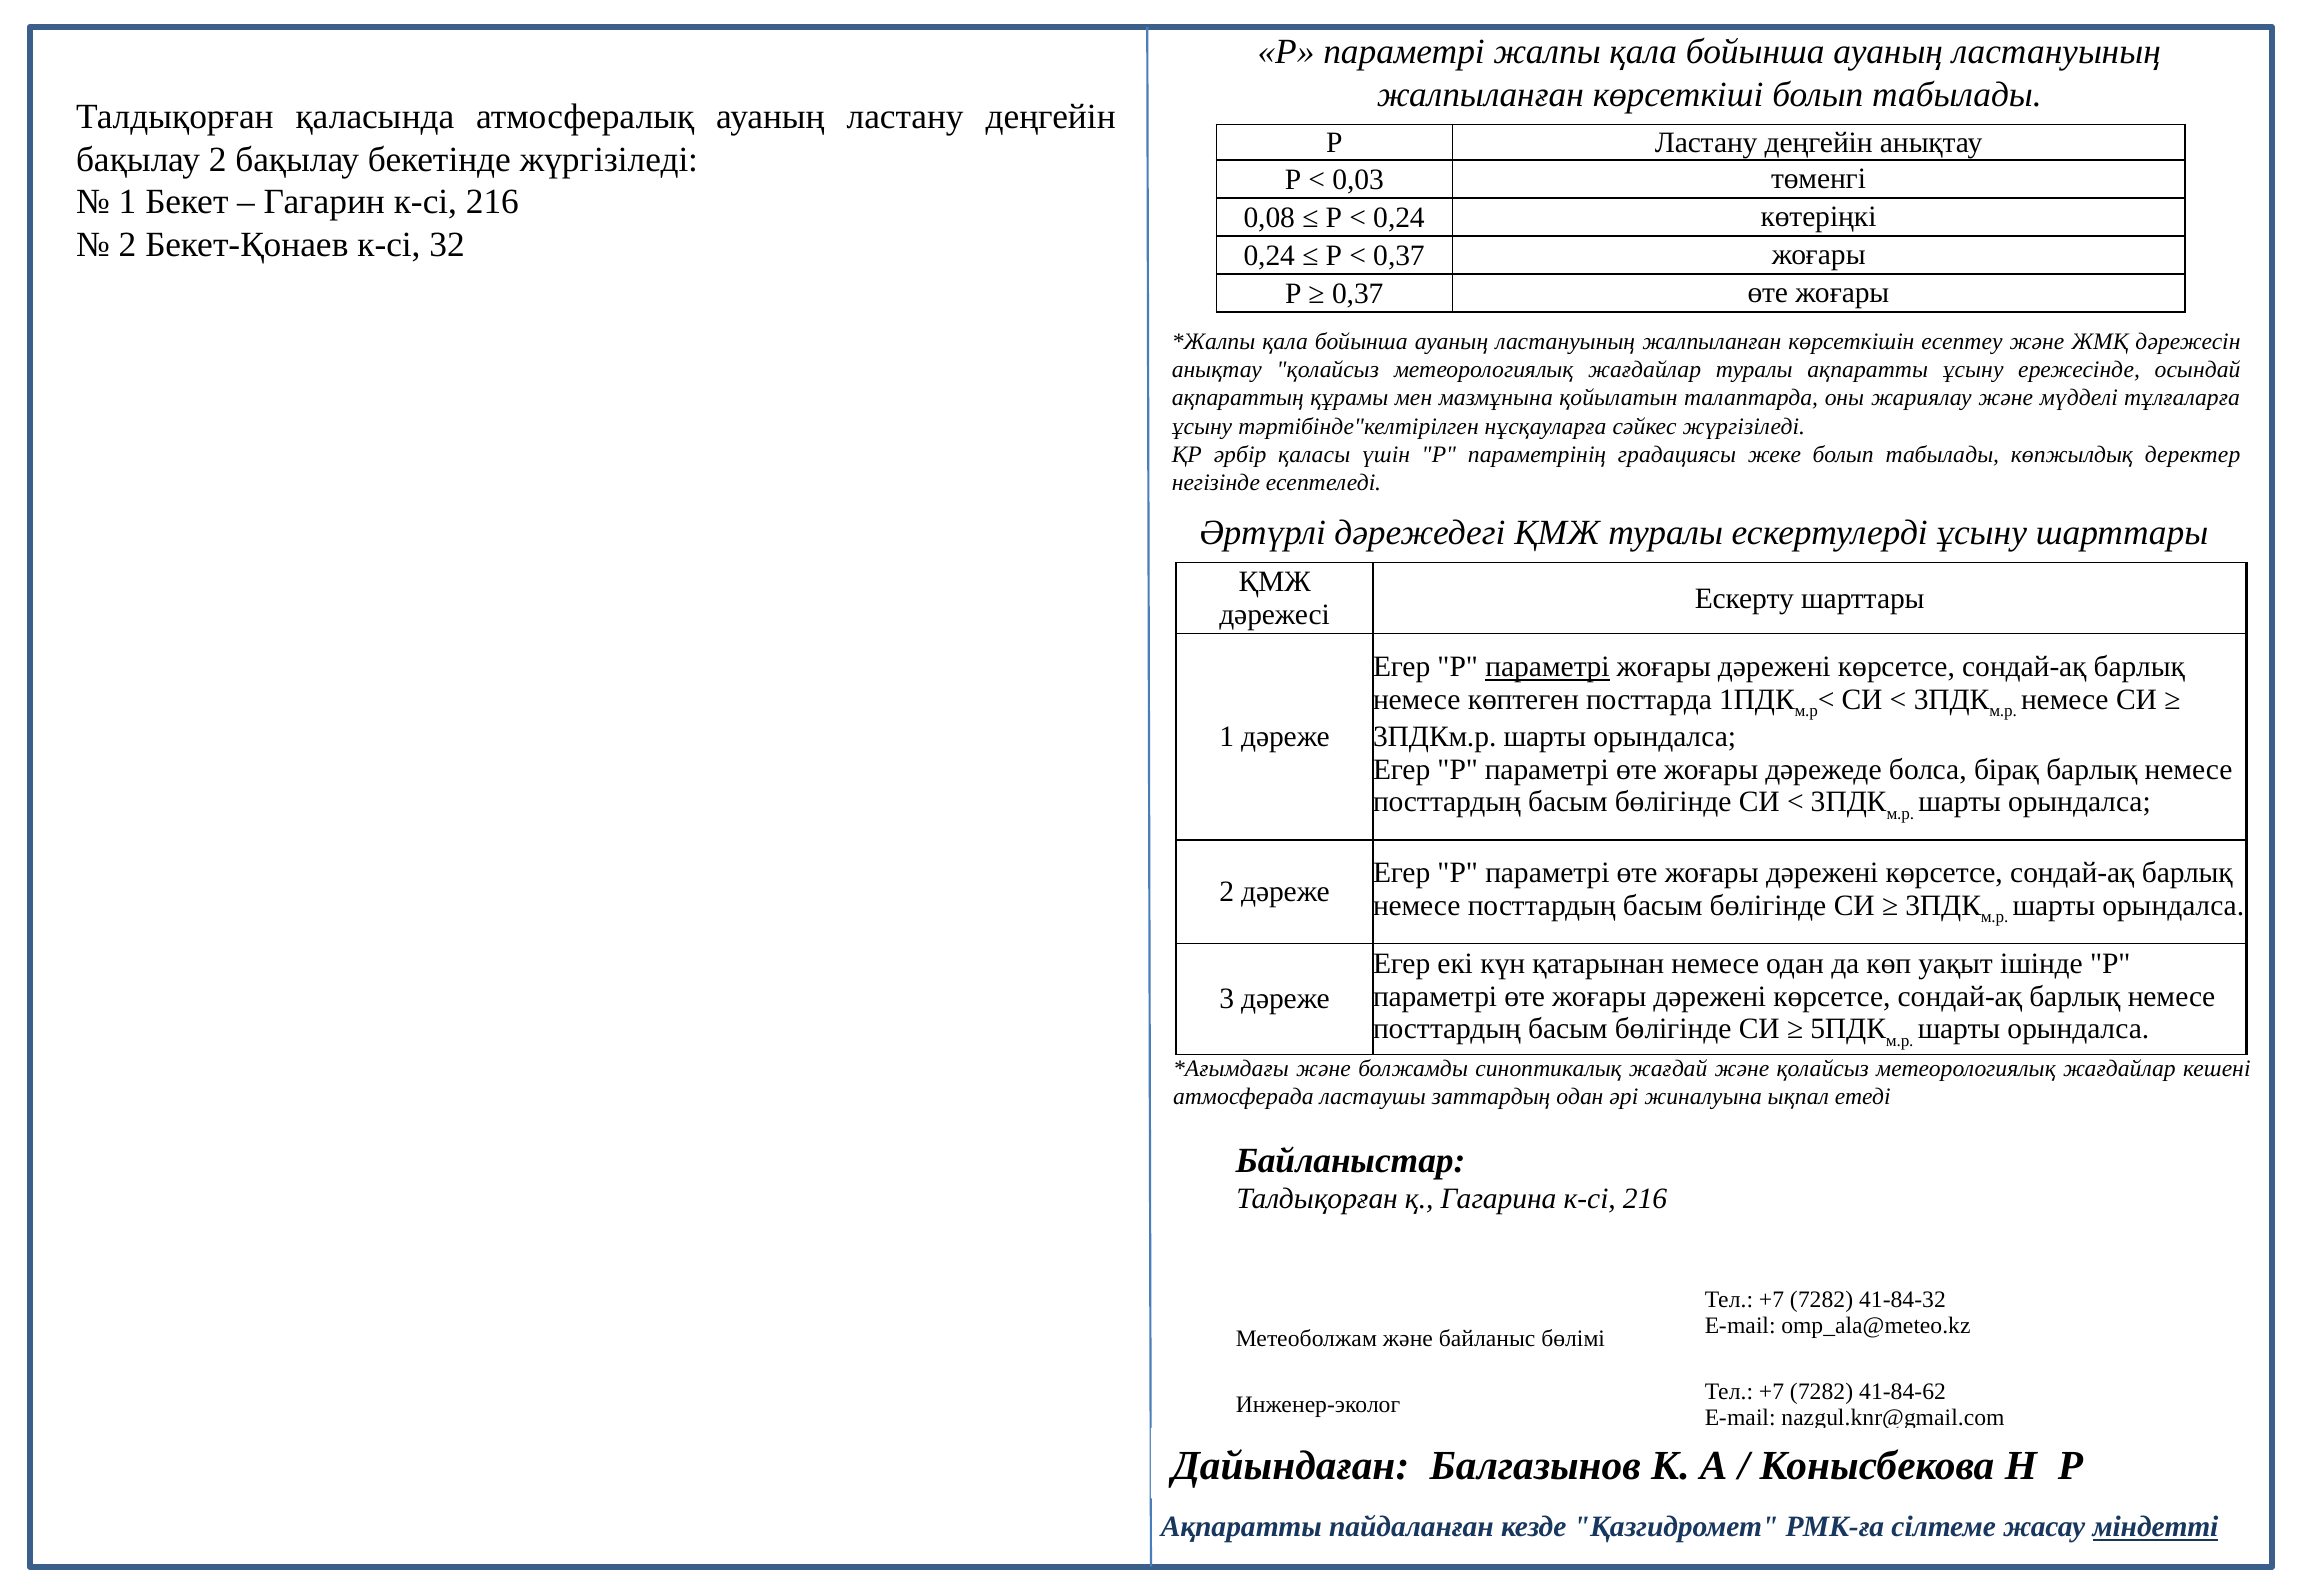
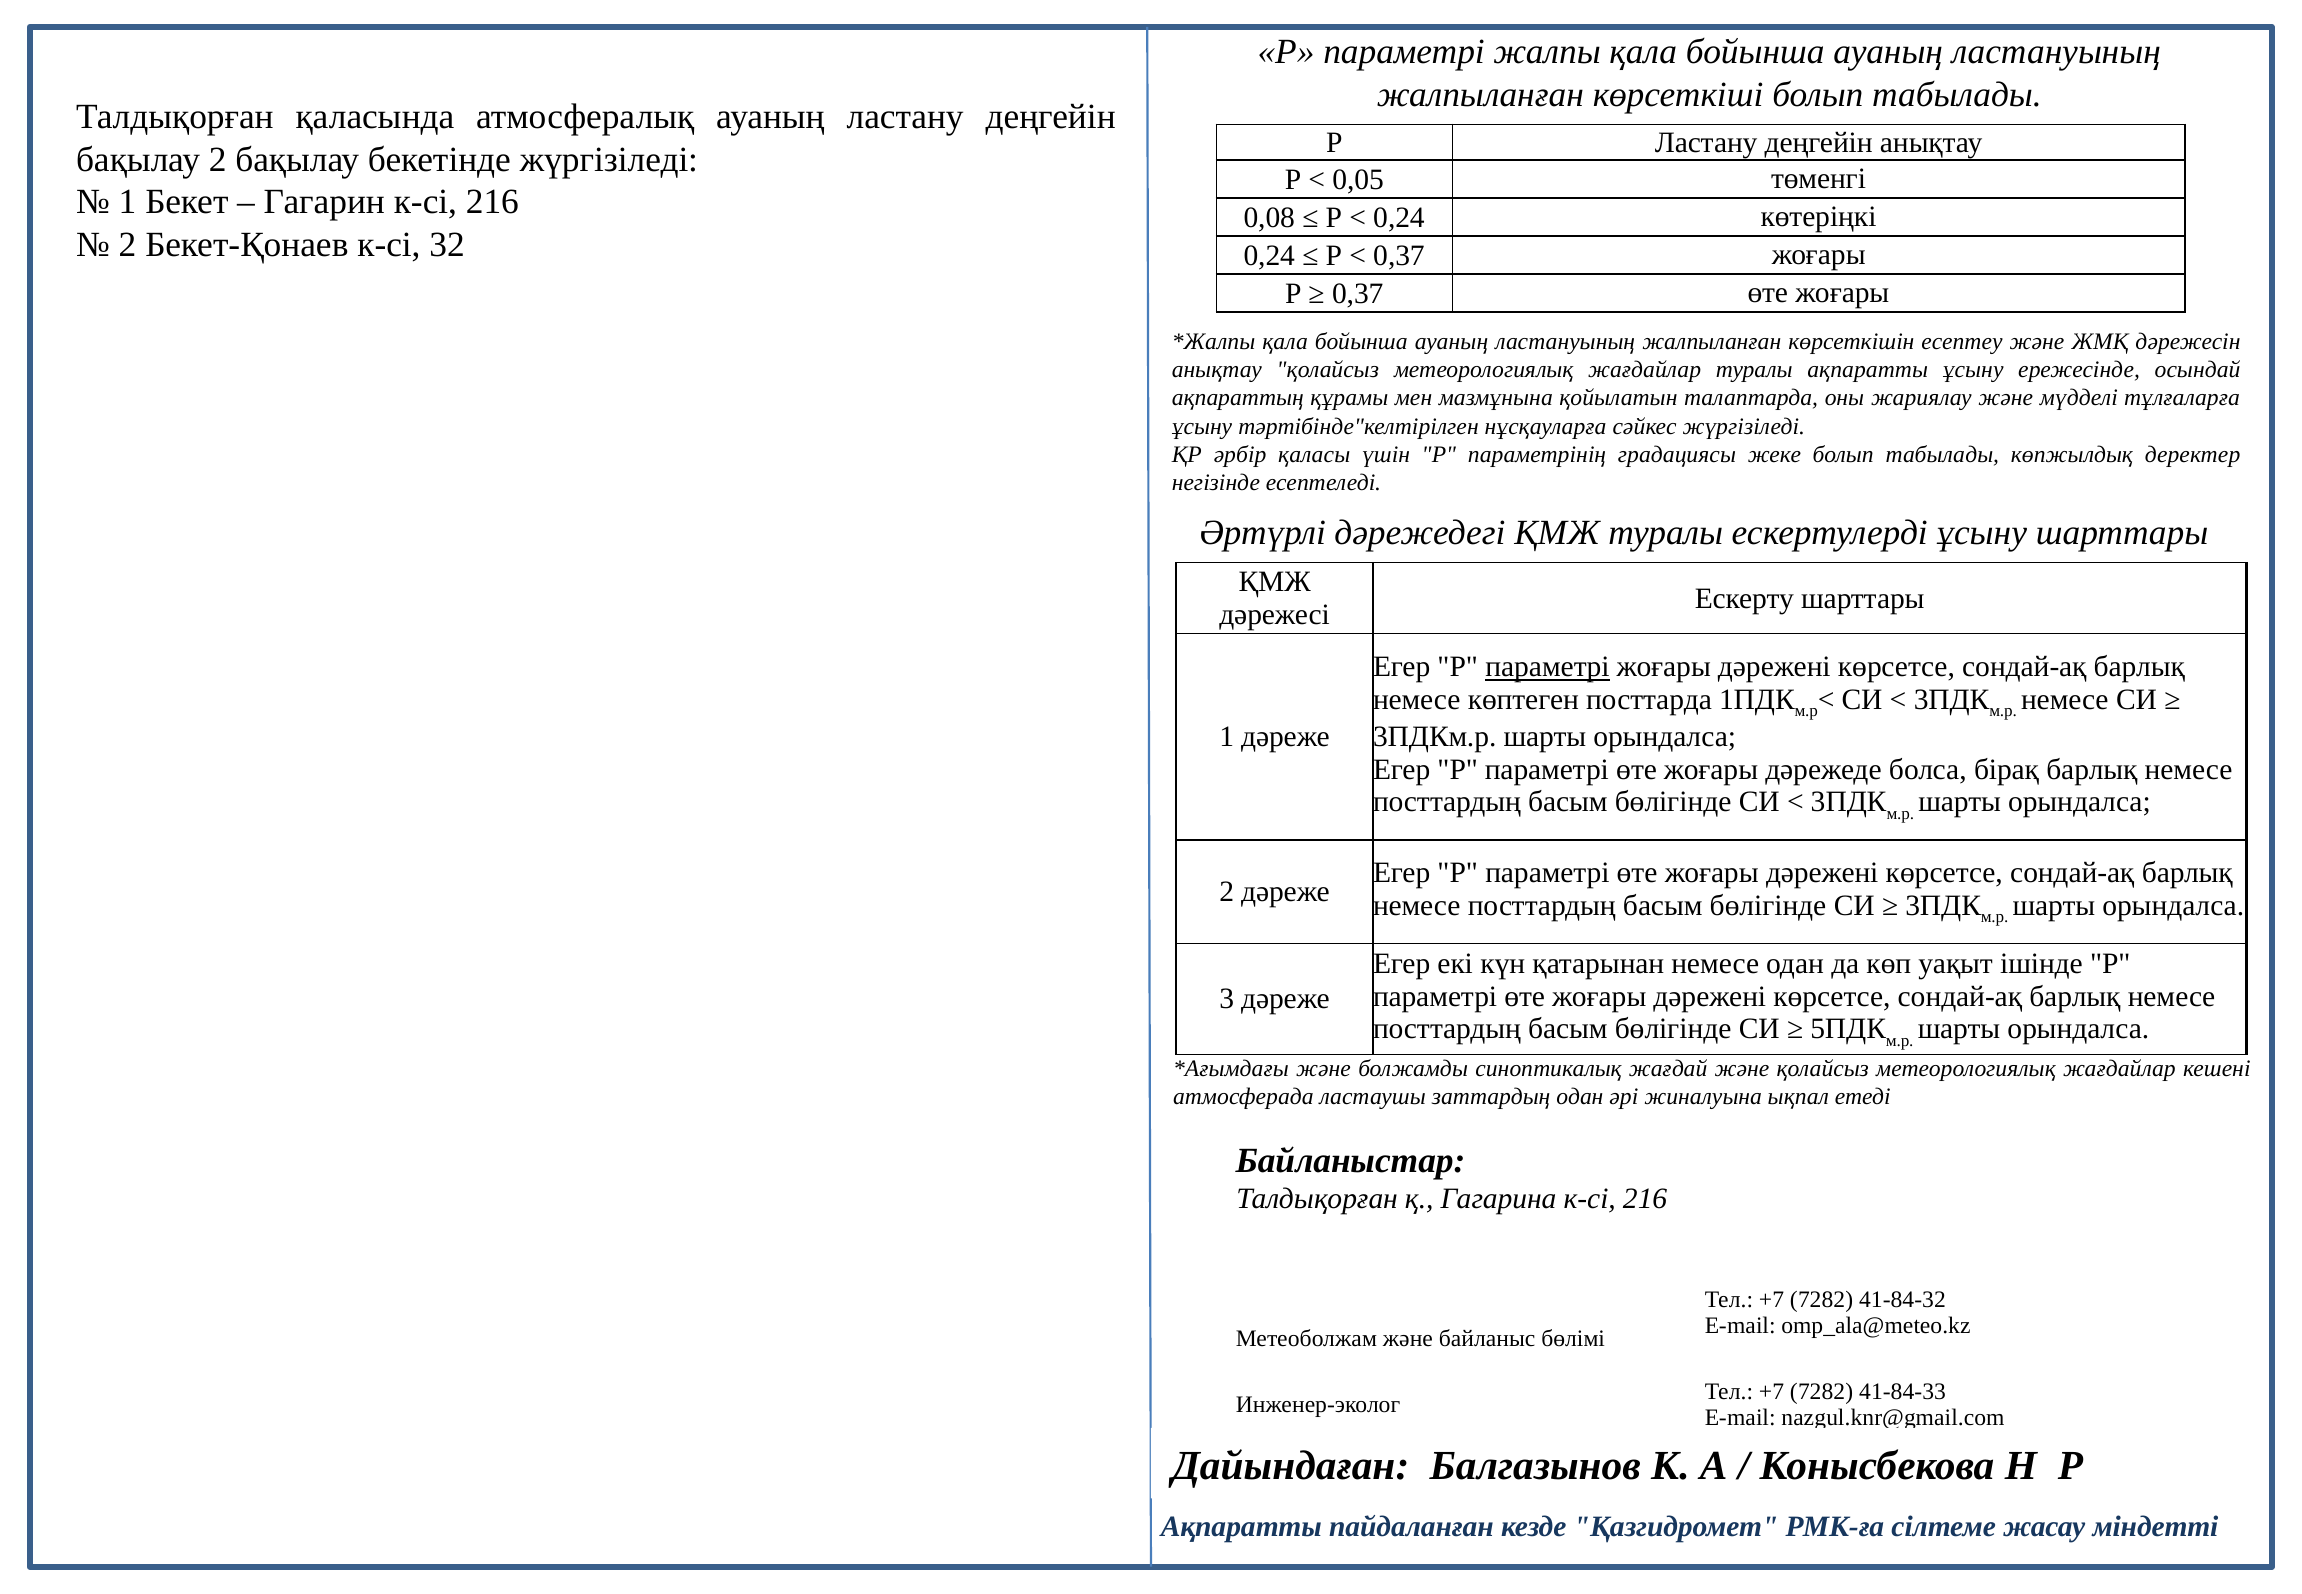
0,03: 0,03 -> 0,05 (1358, 180)
41-84-62: 41-84-62 -> 41-84-33 (1903, 1391)
міндетті underline: present -> none (2155, 1527)
